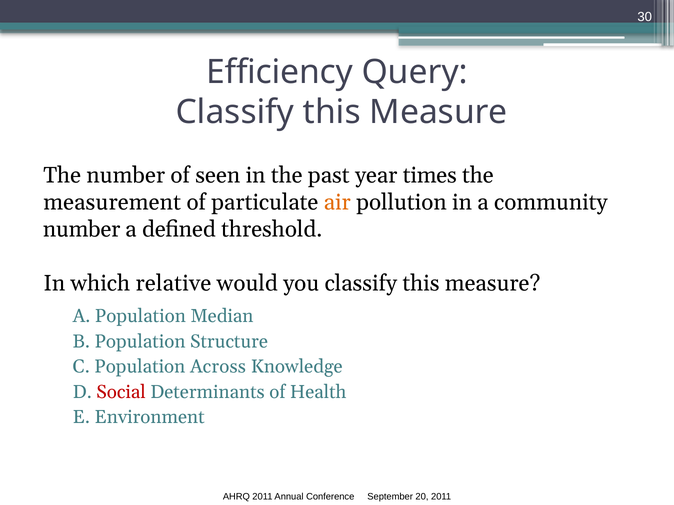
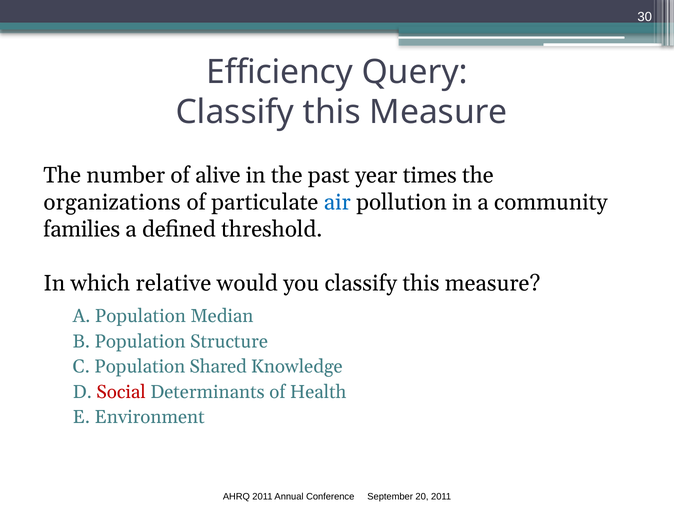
seen: seen -> alive (218, 176)
measurement: measurement -> organizations (112, 203)
air colour: orange -> blue (337, 203)
number: number -> families (82, 230)
Across: Across -> Shared (218, 367)
